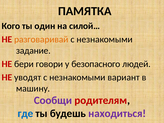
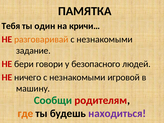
Кого: Кого -> Тебя (11, 26)
силой…: силой… -> кричи… (85, 26)
уводят: уводят -> ничего (28, 77)
вариант: вариант -> игровой (124, 77)
Сообщи colour: purple -> green (53, 100)
где colour: blue -> orange (25, 113)
